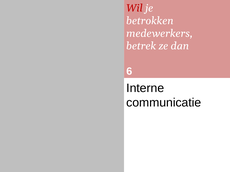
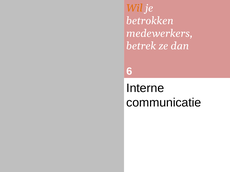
Wil colour: red -> orange (135, 8)
